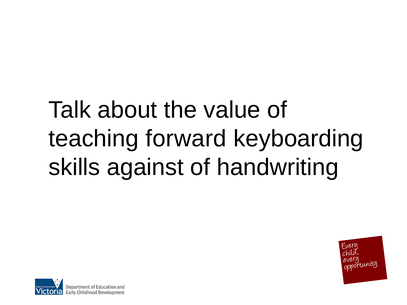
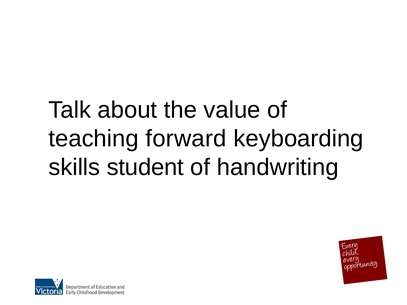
against: against -> student (145, 168)
